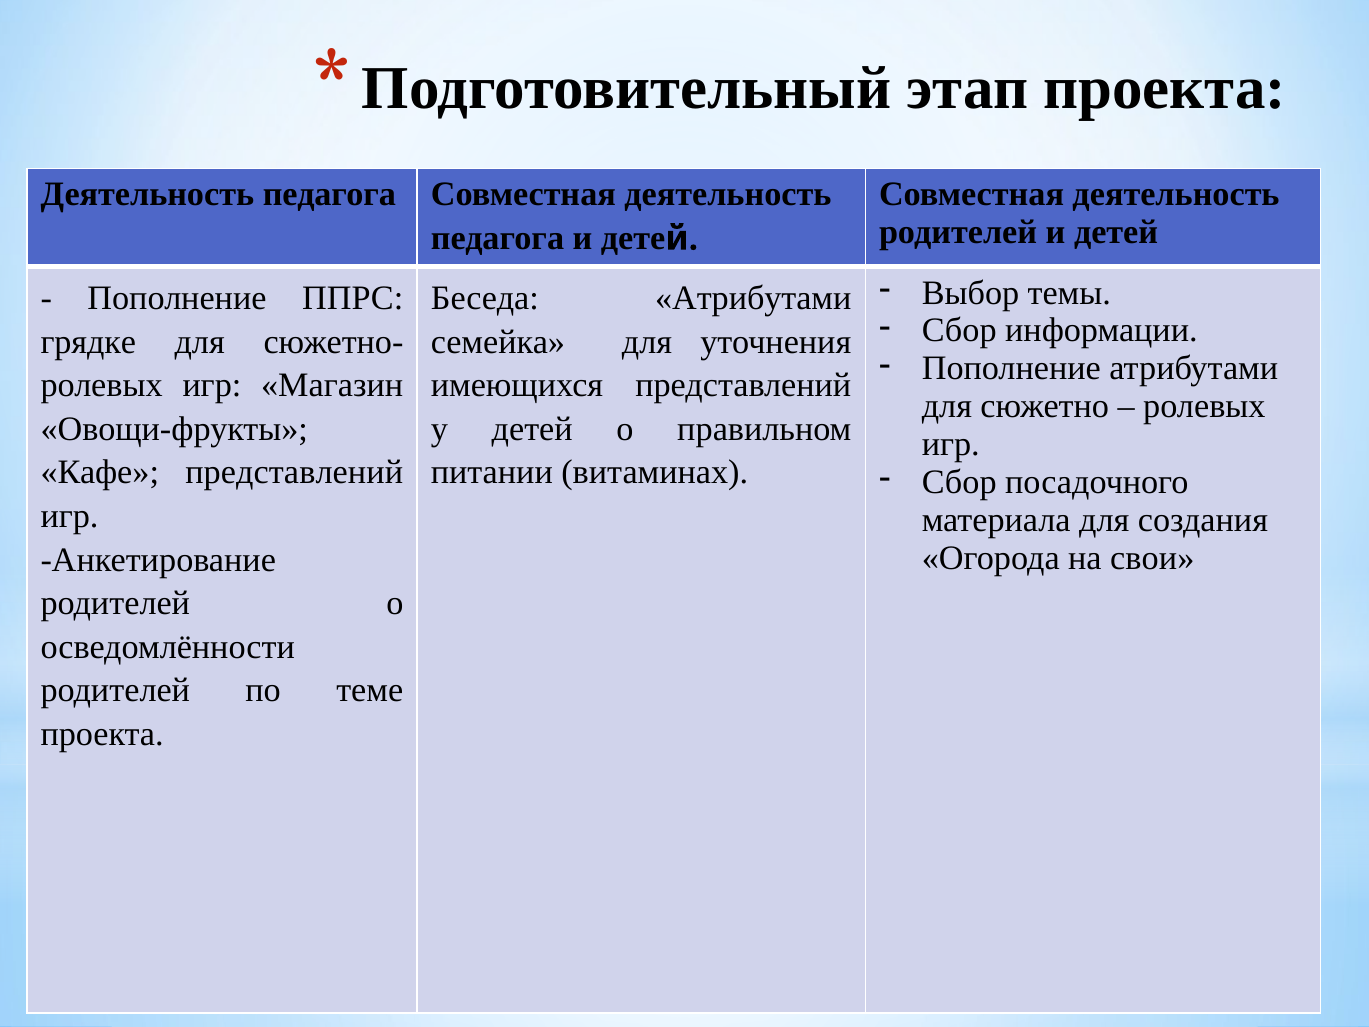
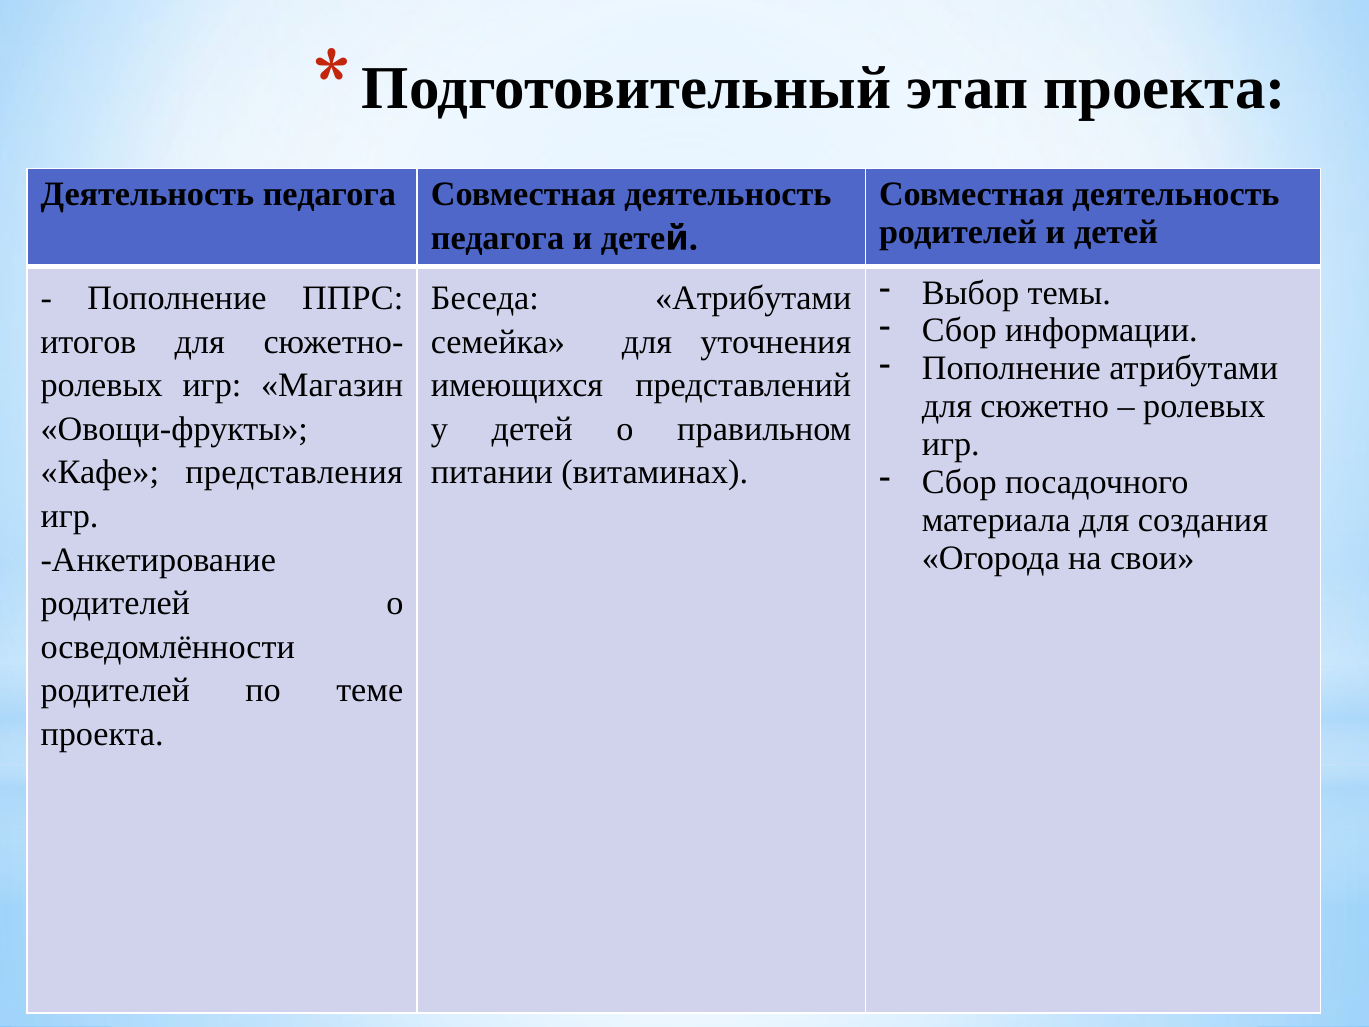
грядке: грядке -> итогов (88, 342)
Кафе представлений: представлений -> представления (294, 473)
